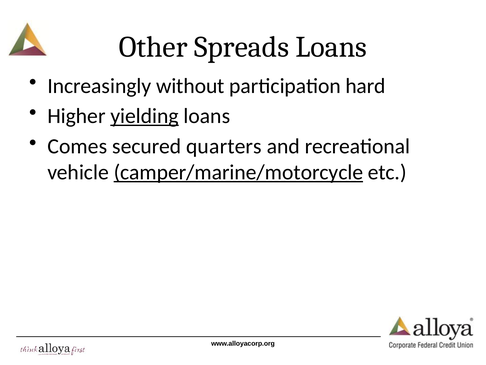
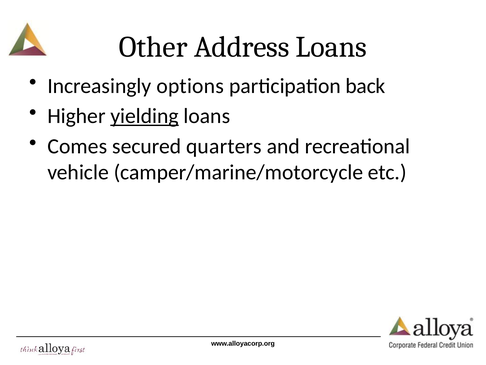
Spreads: Spreads -> Address (242, 47)
without: without -> options (190, 86)
hard: hard -> back (365, 86)
camper/marine/motorcycle underline: present -> none (238, 172)
